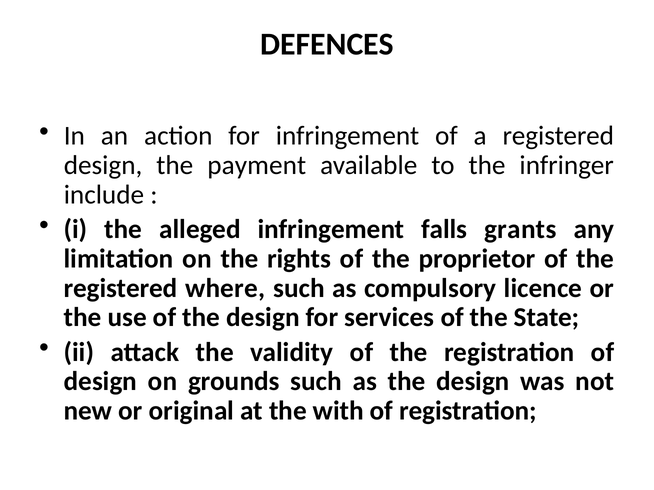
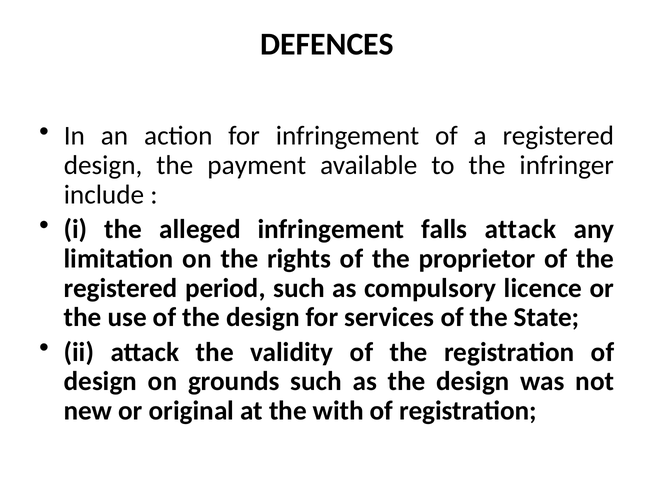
falls grants: grants -> attack (520, 229)
where: where -> period (225, 288)
